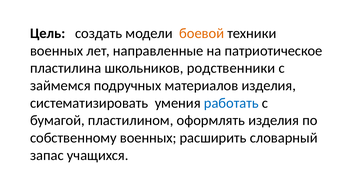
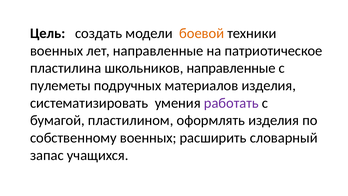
школьников родственники: родственники -> направленные (231, 68)
займемся: займемся -> пулеметы (60, 85)
работать colour: blue -> purple (231, 103)
